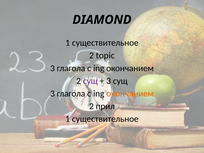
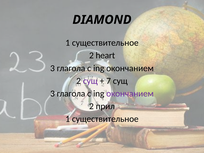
topic: topic -> heart (105, 55)
3: 3 -> 7 (109, 81)
окончанием colour: orange -> purple (130, 94)
